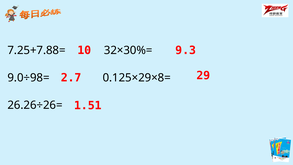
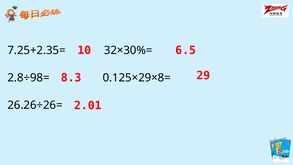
9.3: 9.3 -> 6.5 (186, 50)
7.25+7.88=: 7.25+7.88= -> 7.25+2.35= (37, 50)
2.7: 2.7 -> 8.3 (71, 78)
9.0÷98=: 9.0÷98= -> 2.8÷98= (29, 78)
1.51: 1.51 -> 2.01 (88, 105)
